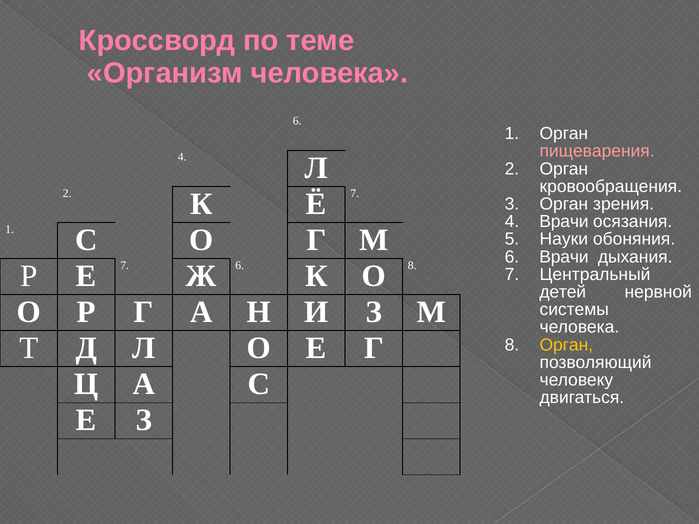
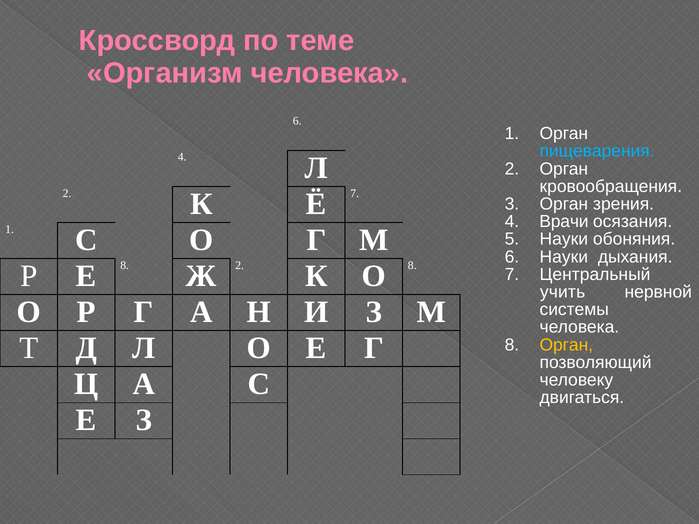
пищеварения colour: pink -> light blue (597, 151)
6 Врачи: Врачи -> Науки (564, 257)
Е 7: 7 -> 8 (125, 265)
Ж 6: 6 -> 2 (240, 265)
детей: детей -> учить (563, 292)
